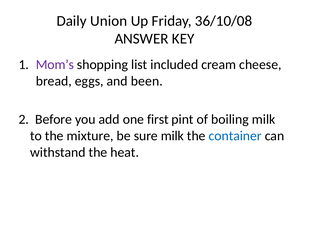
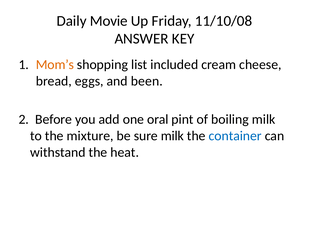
Union: Union -> Movie (109, 21)
36/10/08: 36/10/08 -> 11/10/08 (224, 21)
Mom’s colour: purple -> orange (55, 65)
first: first -> oral (158, 120)
